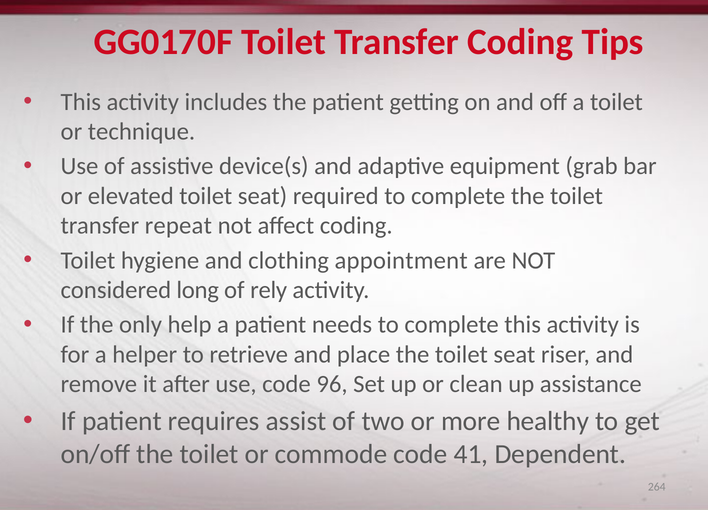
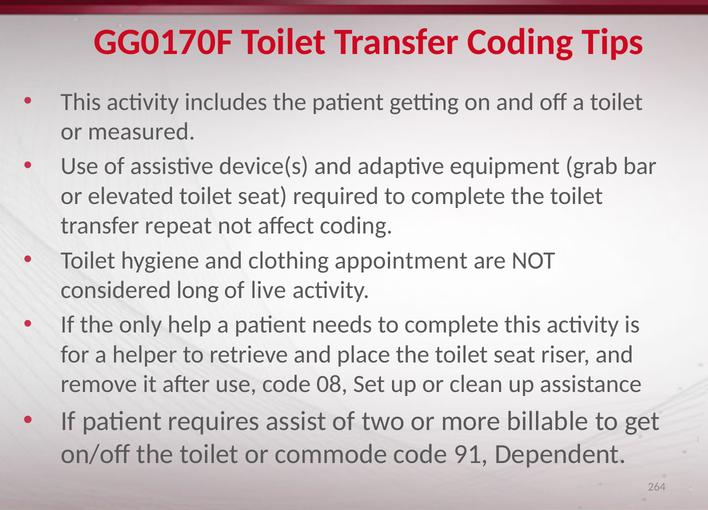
technique: technique -> measured (141, 132)
rely: rely -> live (268, 290)
96: 96 -> 08 (332, 384)
healthy: healthy -> billable (548, 421)
41: 41 -> 91 (471, 454)
